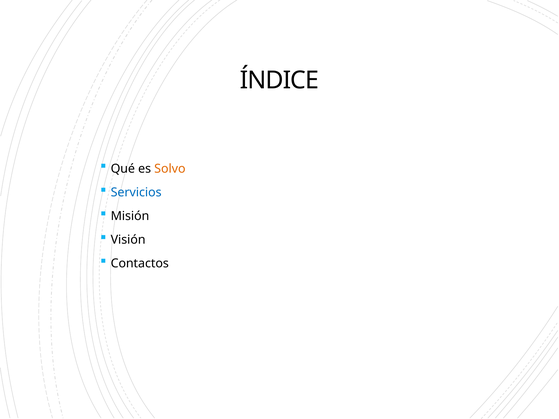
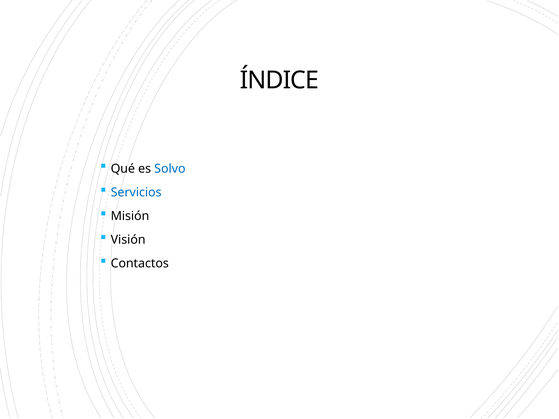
Solvo colour: orange -> blue (170, 169)
